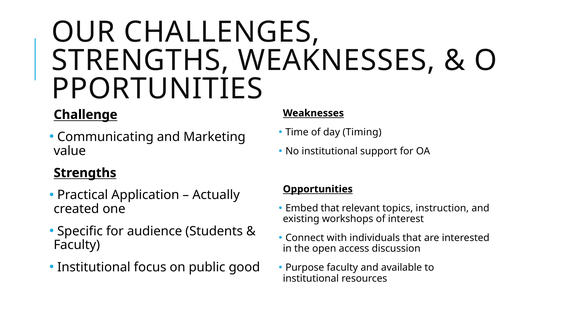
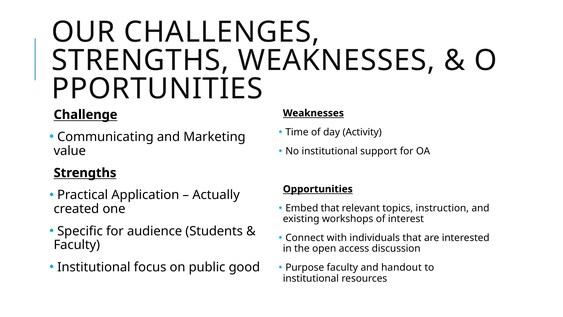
Timing: Timing -> Activity (362, 132)
available: available -> handout (401, 267)
